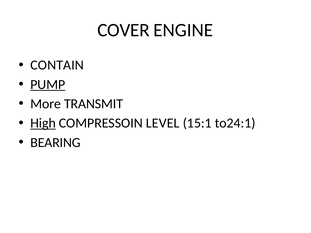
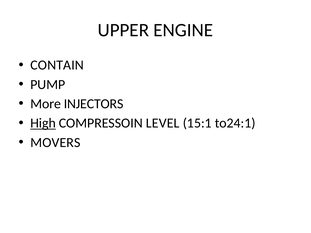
COVER: COVER -> UPPER (123, 30)
PUMP underline: present -> none (48, 85)
TRANSMIT: TRANSMIT -> INJECTORS (94, 104)
BEARING: BEARING -> MOVERS (55, 143)
